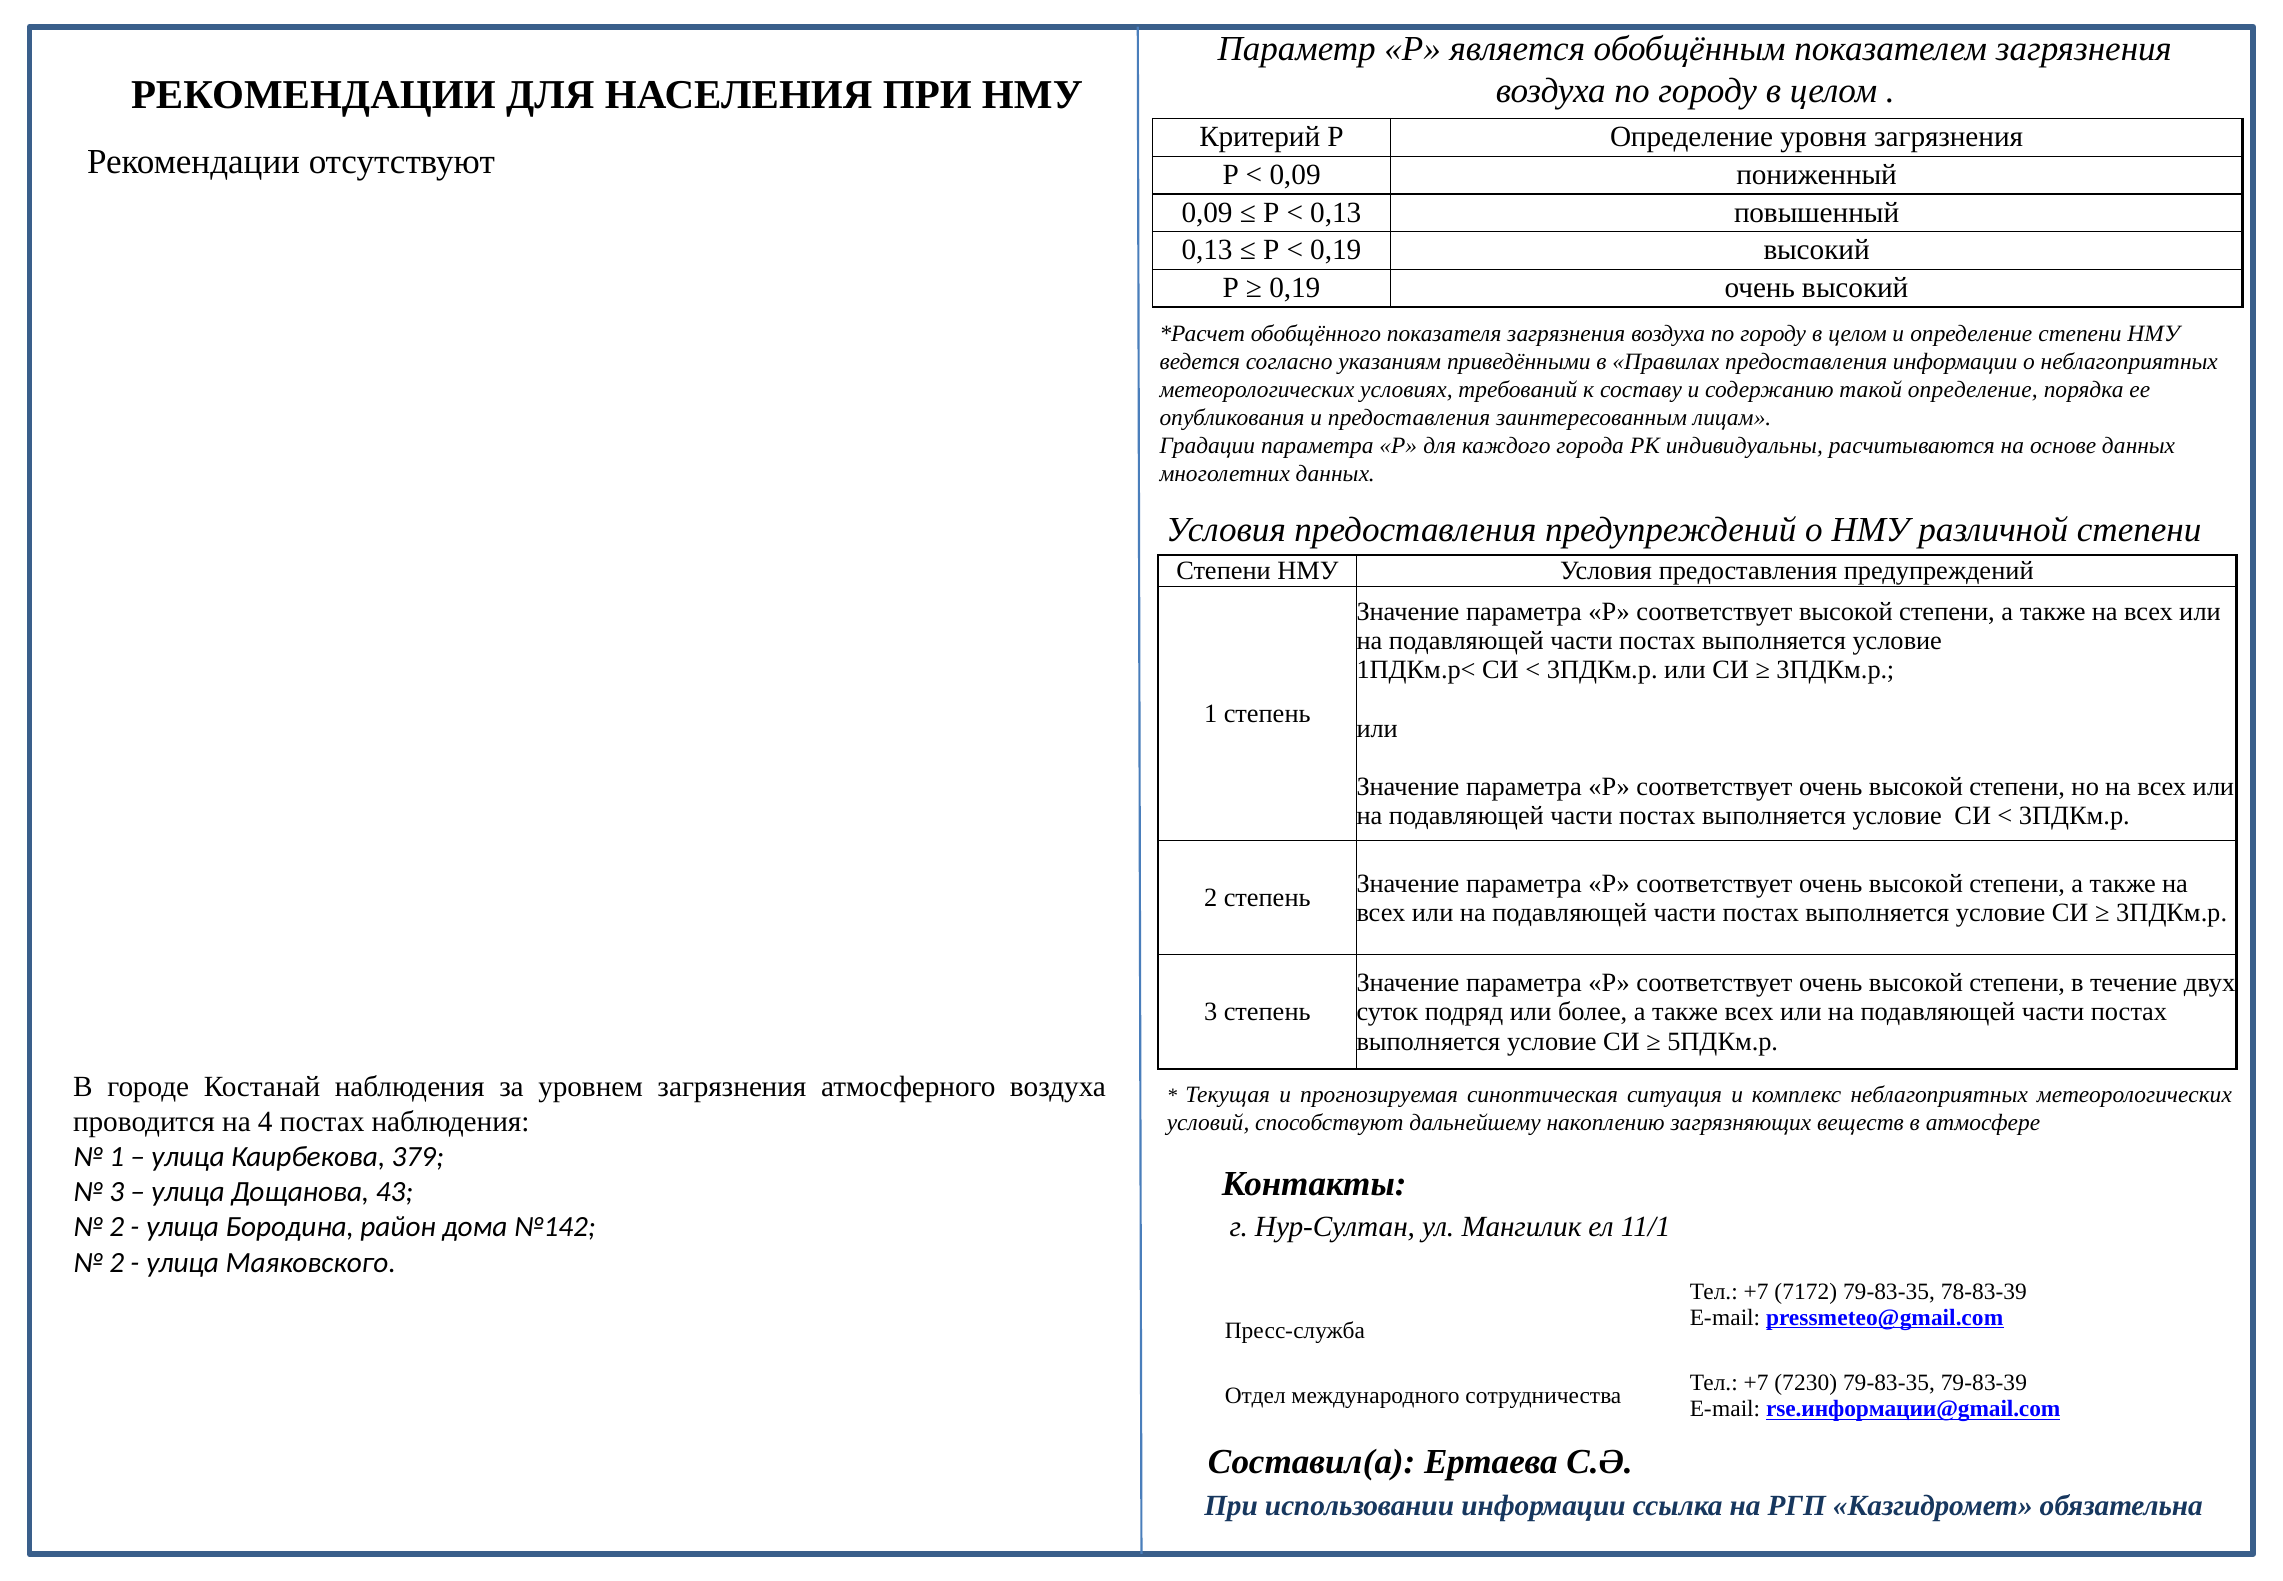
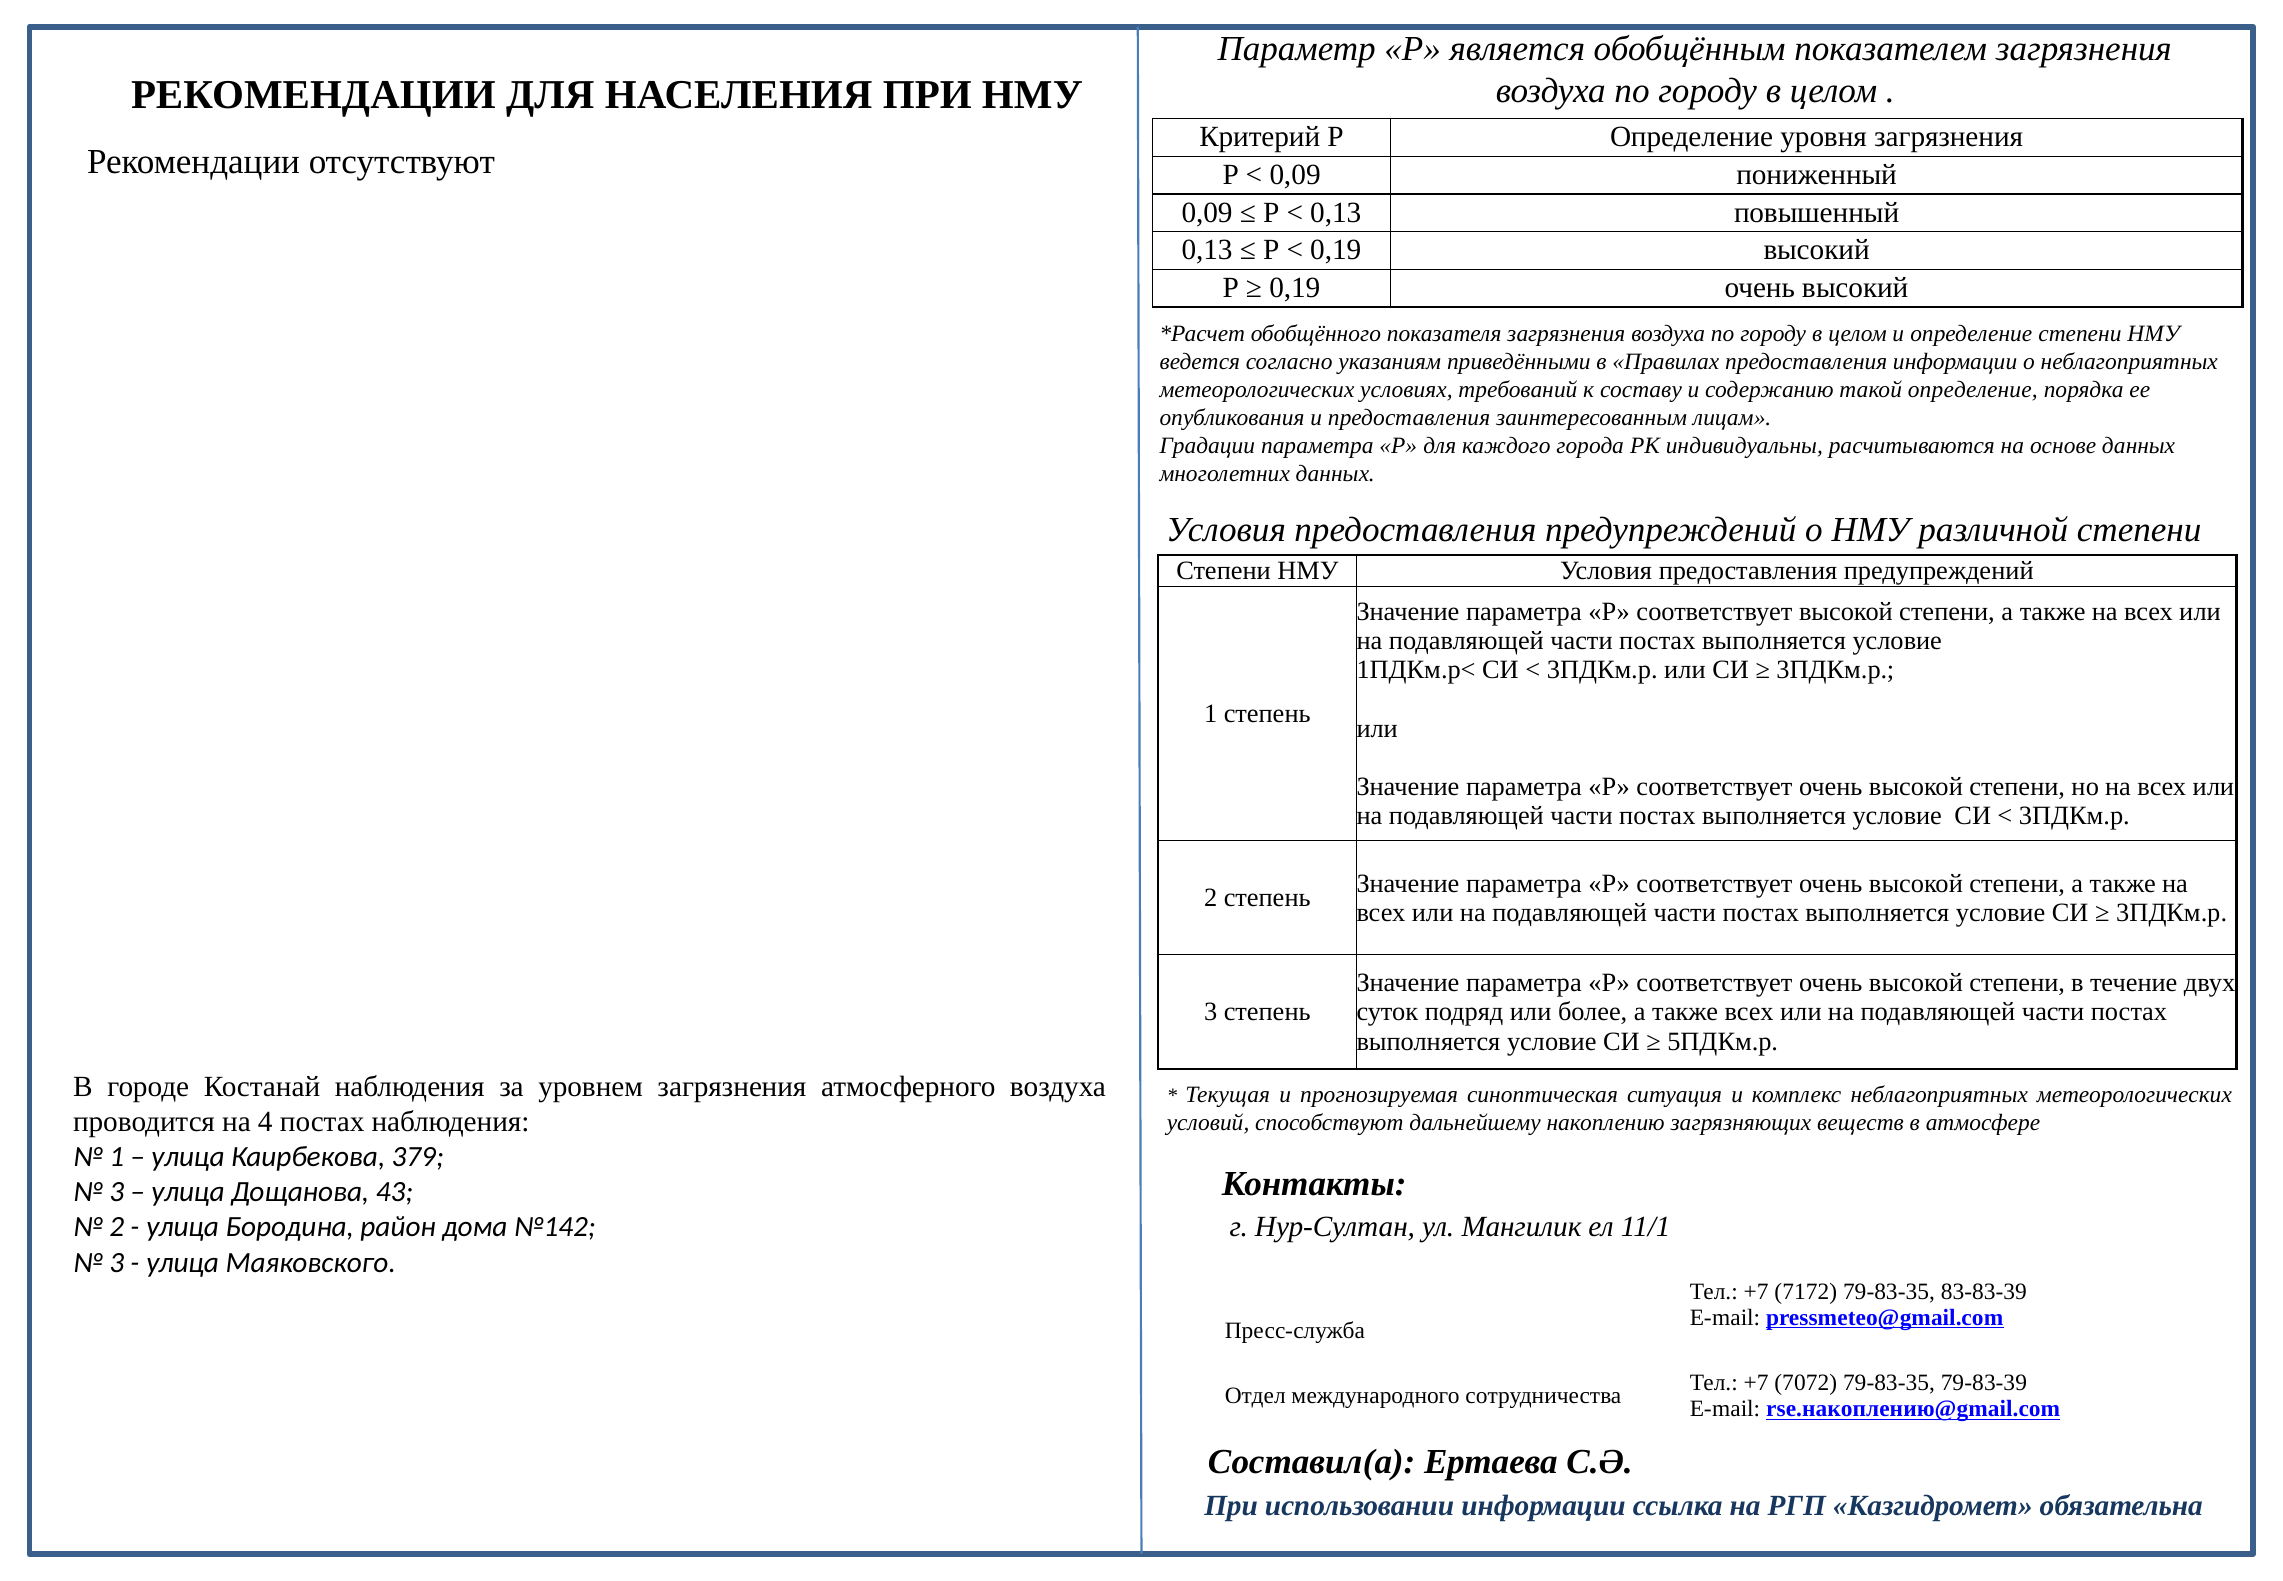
2: 2 -> 3 (117, 1262)
78-83-39: 78-83-39 -> 83-83-39 (1984, 1291)
7230: 7230 -> 7072 (1806, 1382)
rse.информации@gmail.com: rse.информации@gmail.com -> rse.накоплению@gmail.com (1913, 1408)
